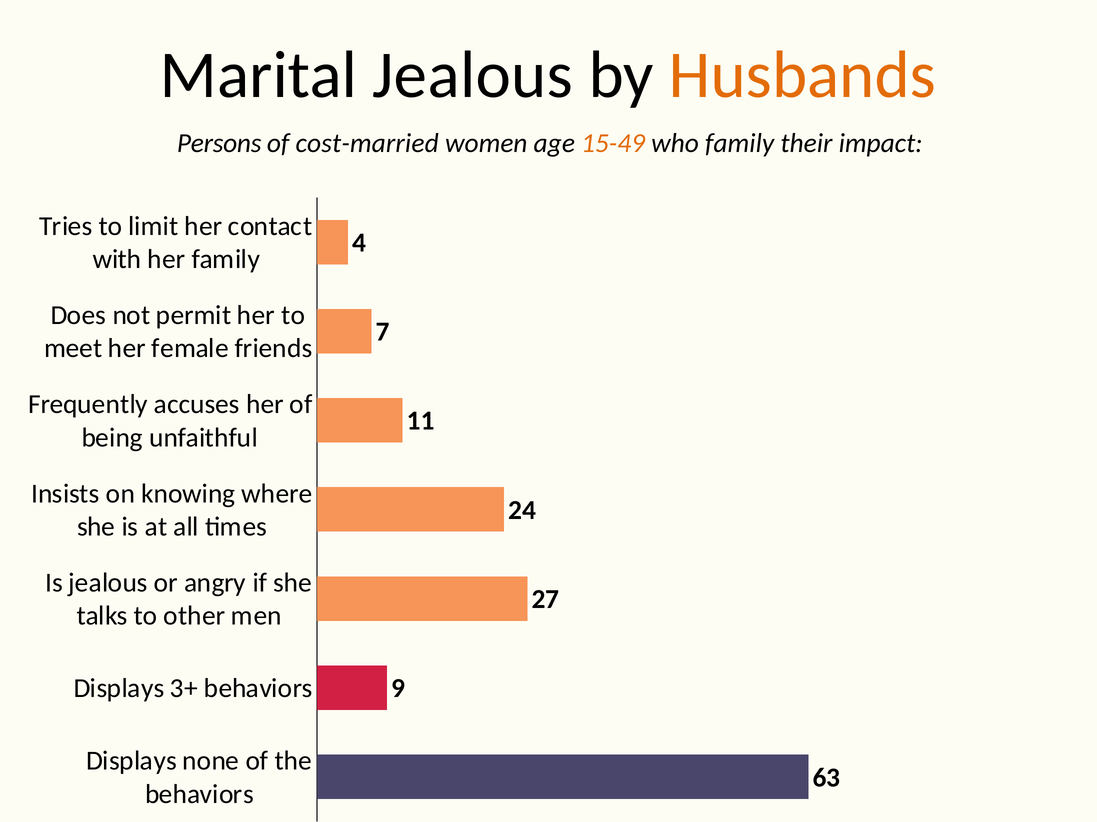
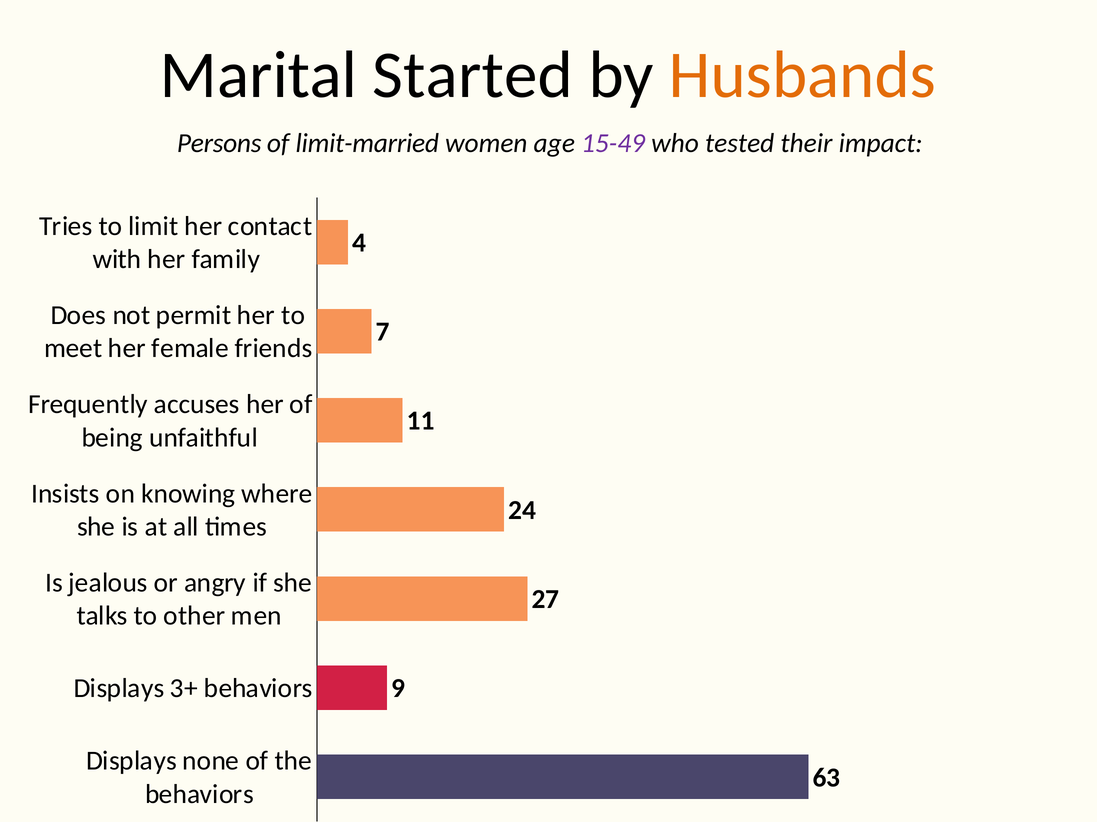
Marital Jealous: Jealous -> Started (473, 75)
cost-married: cost-married -> limit-married (367, 143)
15-49 colour: orange -> purple (613, 143)
who family: family -> tested (740, 143)
